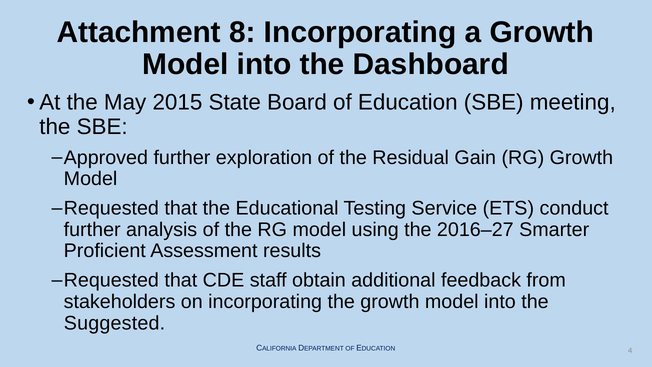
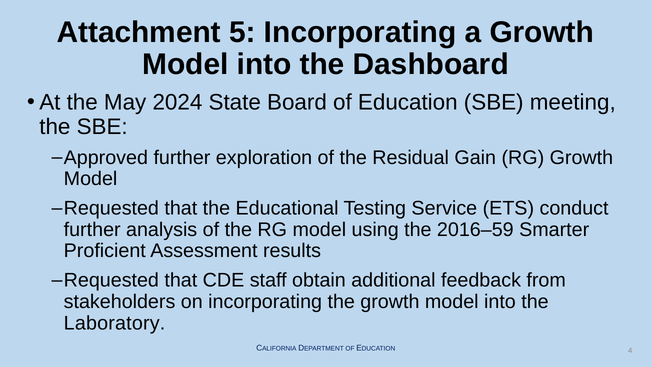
8: 8 -> 5 (242, 32)
2015: 2015 -> 2024 (177, 102)
2016–27: 2016–27 -> 2016–59 (475, 230)
Suggested: Suggested -> Laboratory (115, 323)
